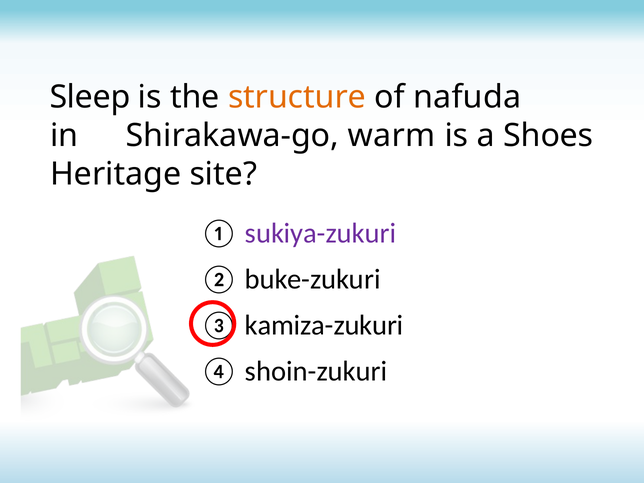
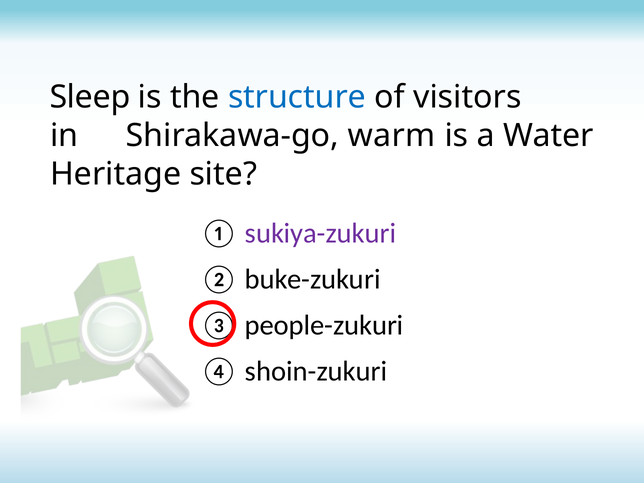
structure colour: orange -> blue (297, 97)
nafuda: nafuda -> visitors (467, 97)
Shoes: Shoes -> Water (548, 136)
kamiza-zukuri: kamiza-zukuri -> people-zukuri (324, 325)
